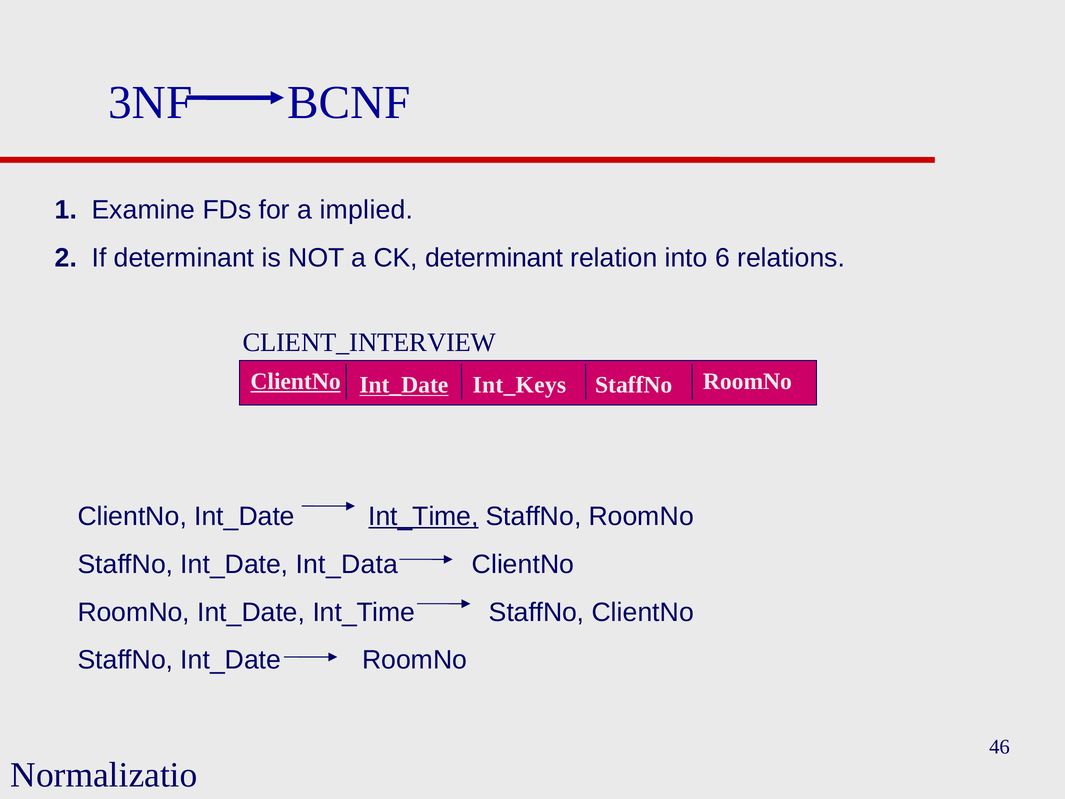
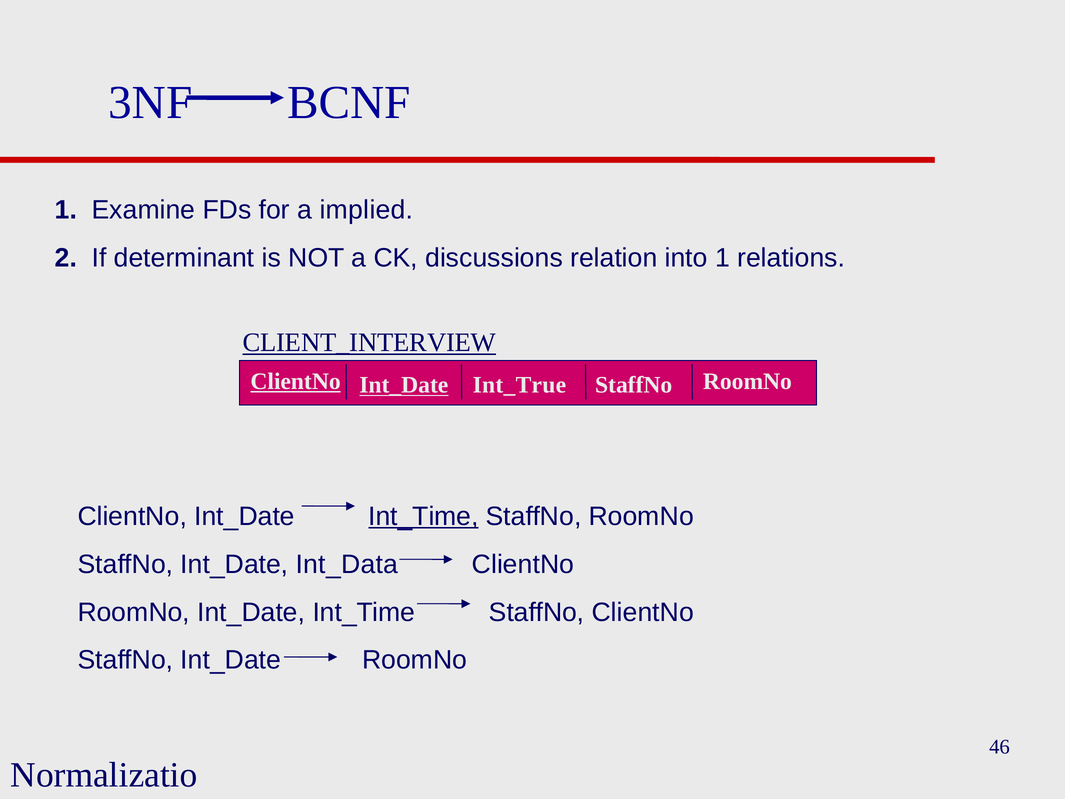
CK determinant: determinant -> discussions (494, 258)
into 6: 6 -> 1 (722, 258)
CLIENT_INTERVIEW underline: none -> present (369, 343)
Int_Keys: Int_Keys -> Int_True (519, 385)
